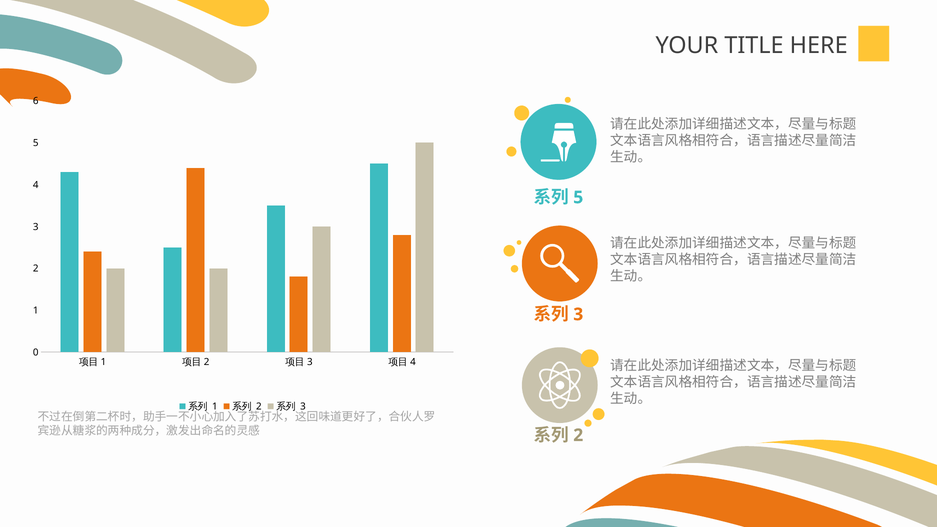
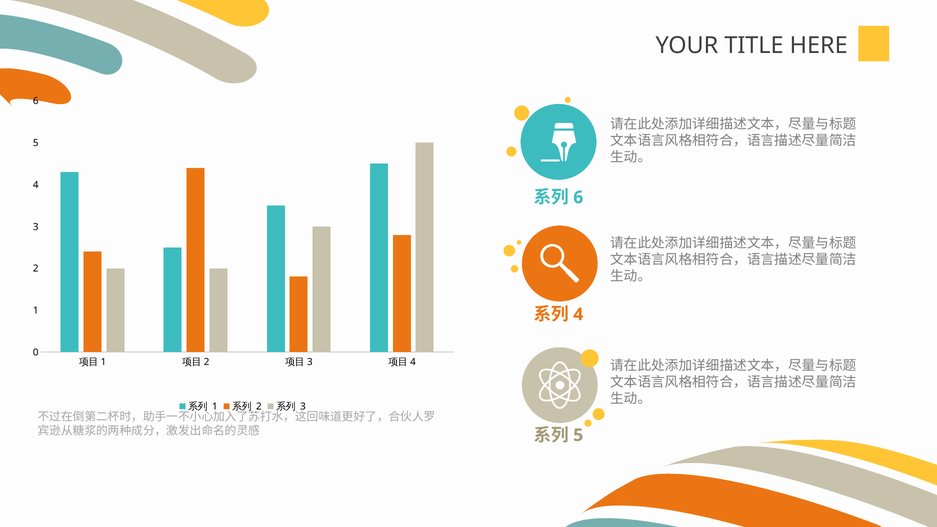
5: 5 -> 6 (578, 197)
3: 3 -> 4 (578, 314)
2: 2 -> 5 (578, 435)
